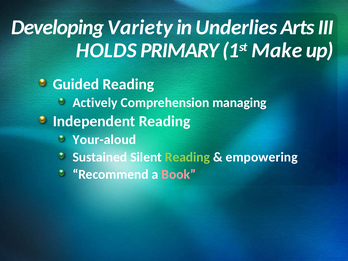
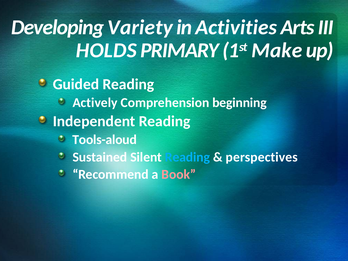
Underlies: Underlies -> Activities (236, 27)
managing: managing -> beginning (240, 103)
Your-aloud: Your-aloud -> Tools-aloud (105, 140)
Reading colour: light green -> light blue (188, 157)
empowering: empowering -> perspectives (262, 157)
